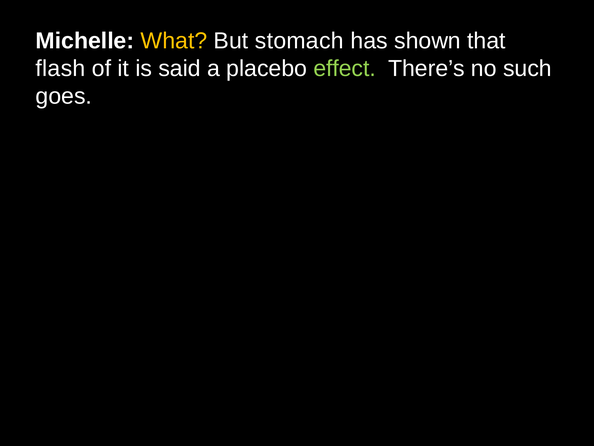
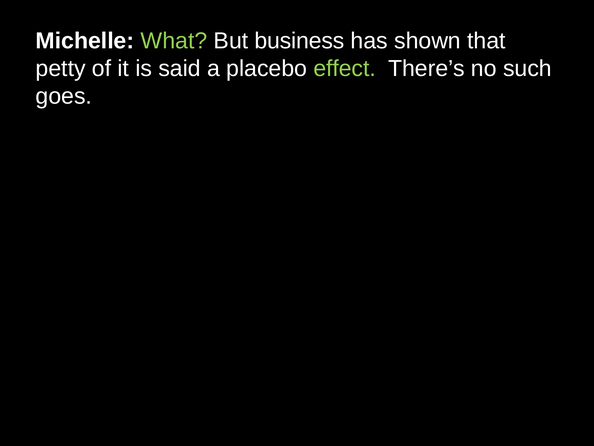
What colour: yellow -> light green (174, 41)
stomach: stomach -> business (300, 41)
flash: flash -> petty (61, 68)
